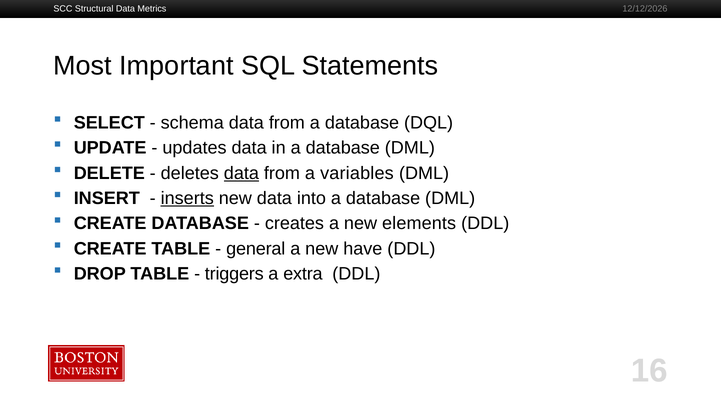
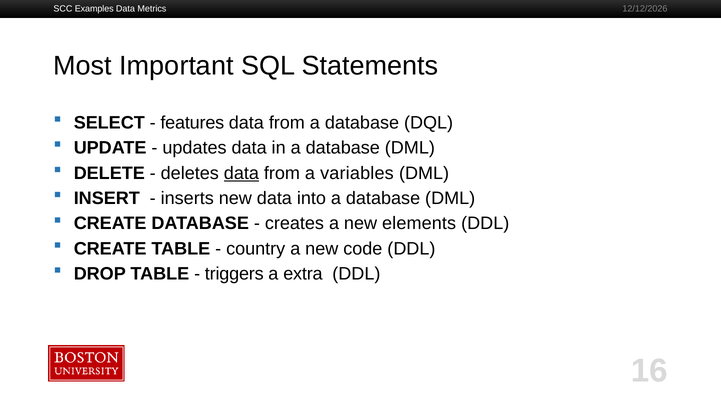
Structural: Structural -> Examples (94, 9)
schema: schema -> features (192, 123)
inserts underline: present -> none (187, 199)
general: general -> country (256, 249)
have: have -> code (363, 249)
